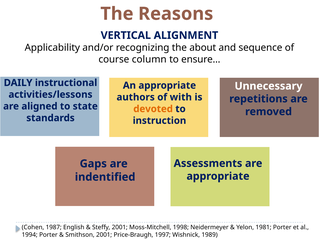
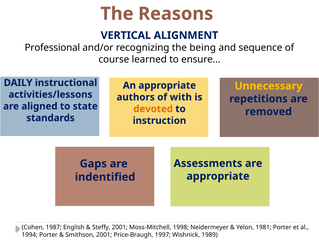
Applicability: Applicability -> Professional (52, 47)
about: about -> being (203, 47)
column: column -> learned (149, 59)
Unnecessary colour: white -> yellow (269, 86)
